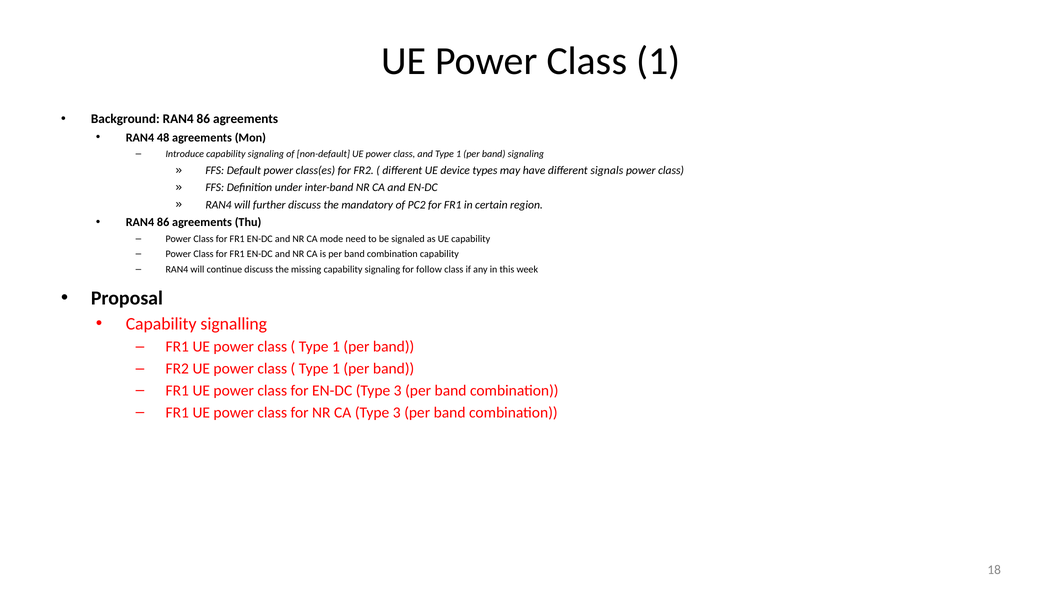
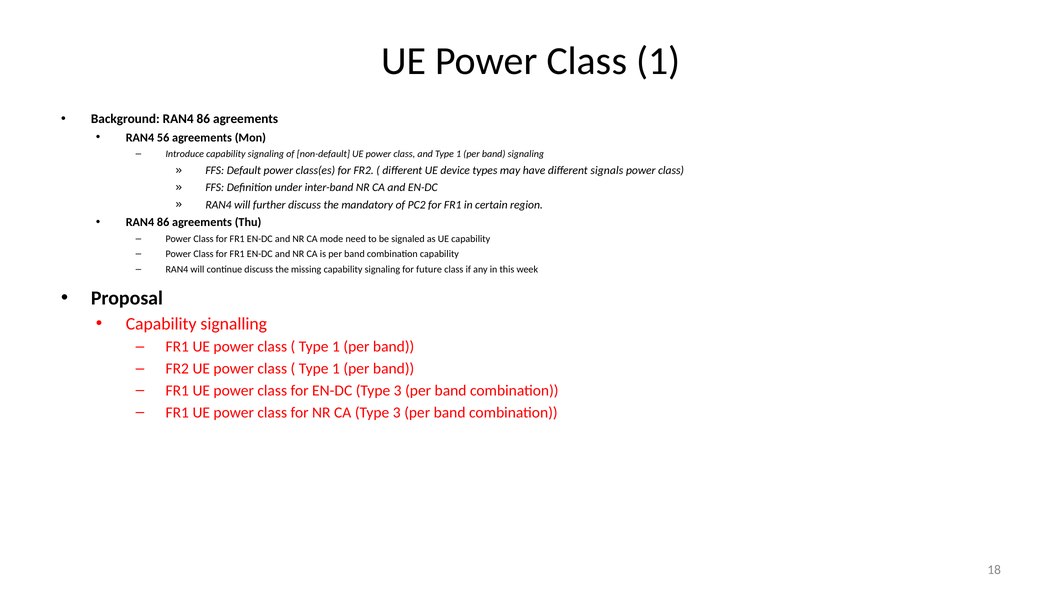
48: 48 -> 56 (163, 138)
follow: follow -> future (429, 270)
